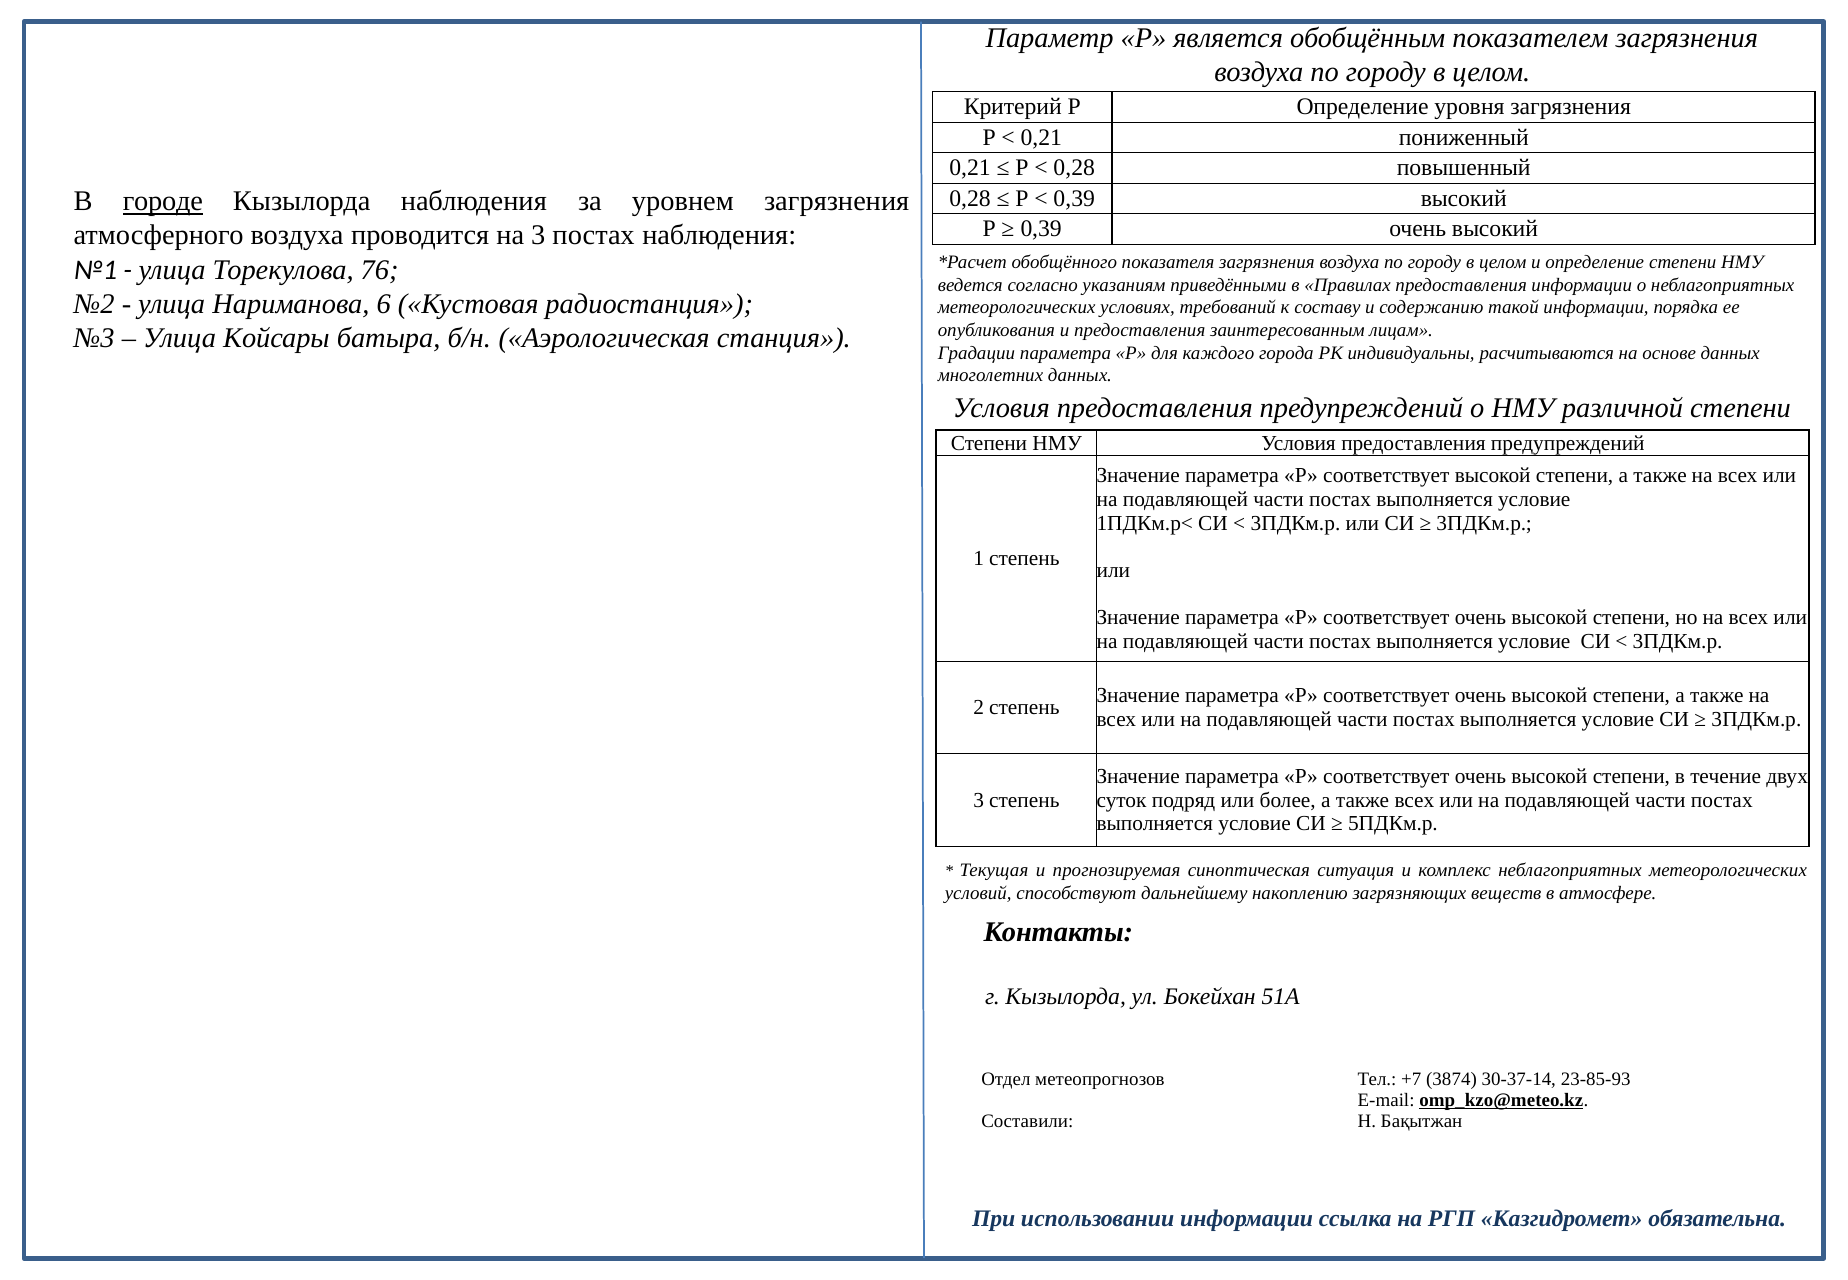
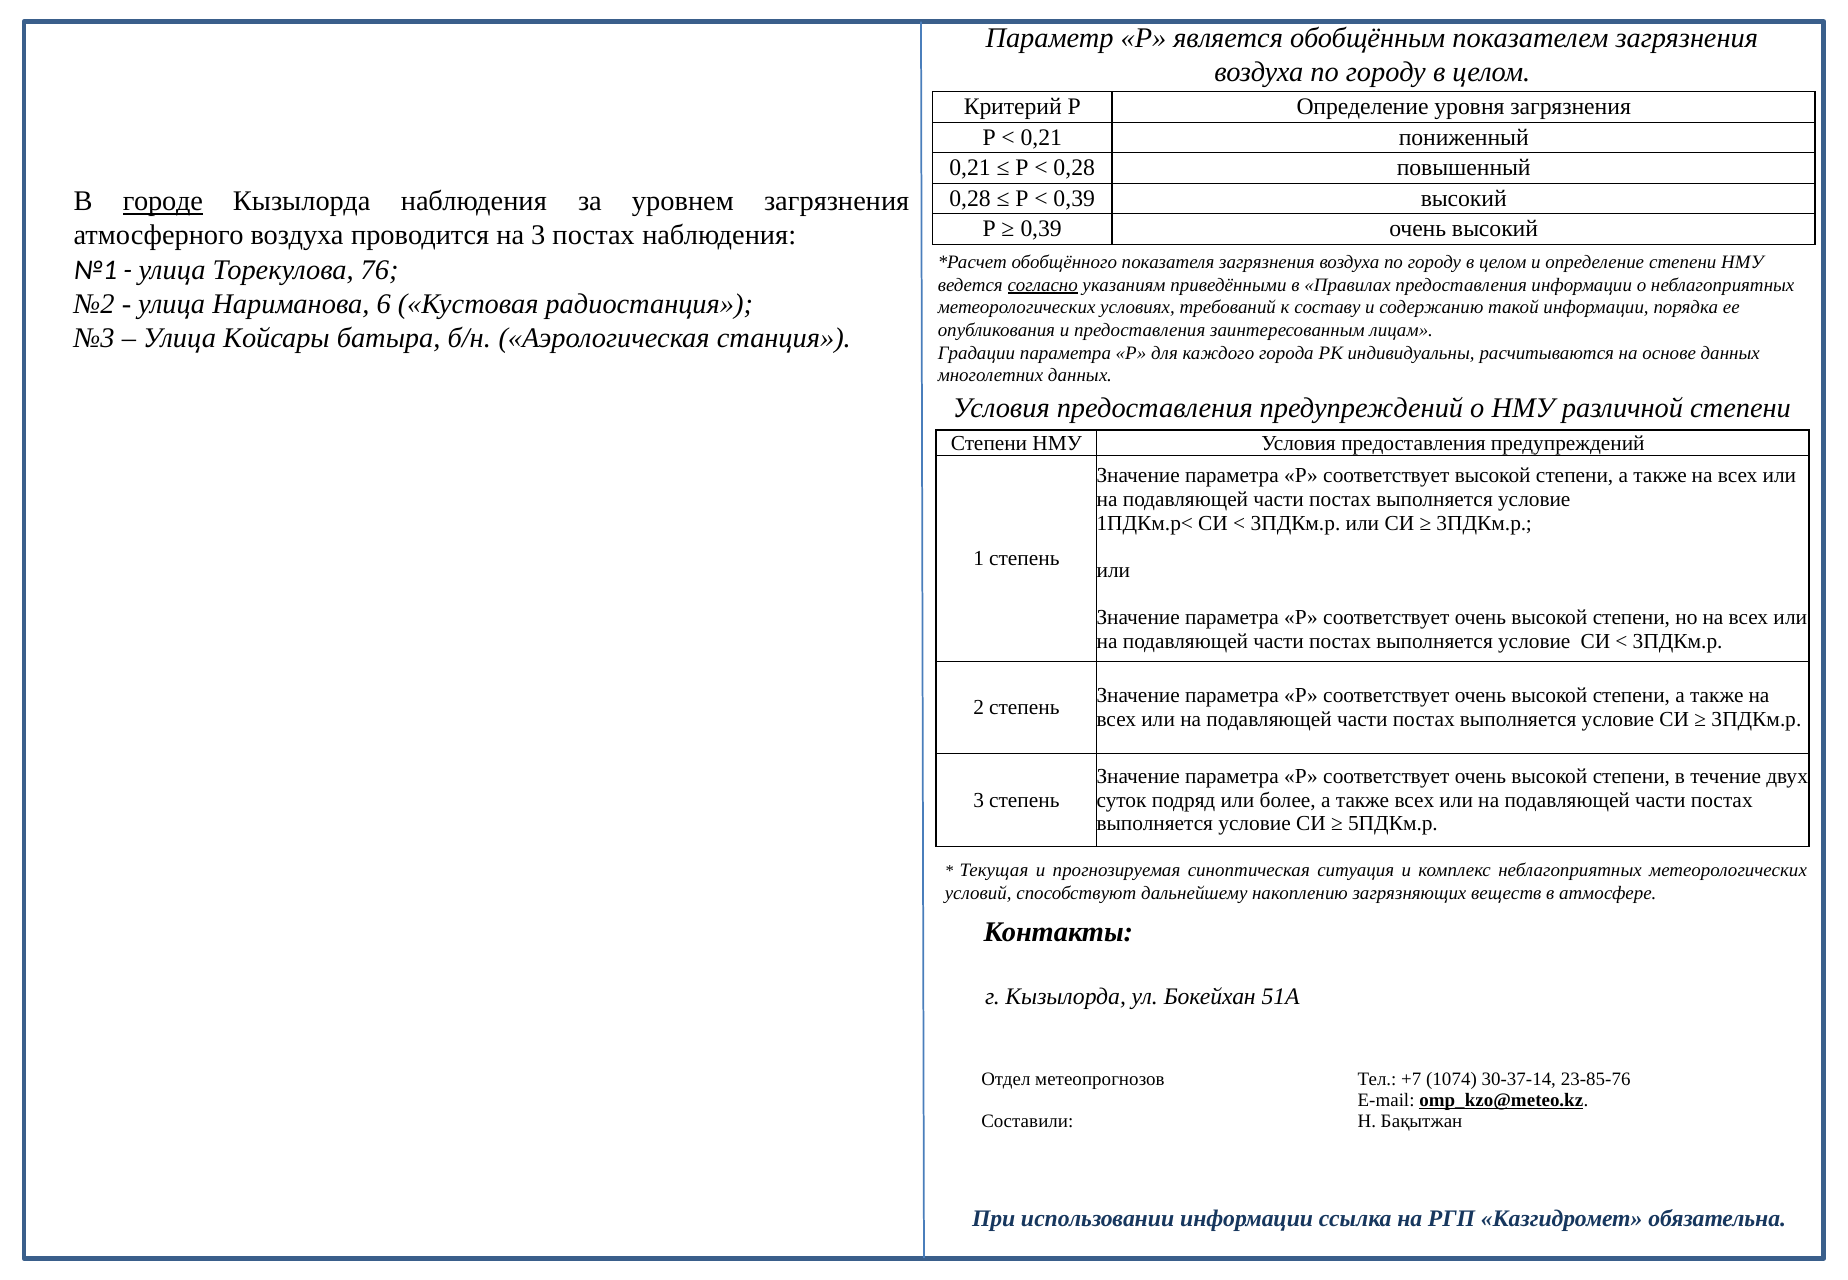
согласно underline: none -> present (1043, 285)
3874: 3874 -> 1074 (1451, 1079)
23-85-93: 23-85-93 -> 23-85-76 (1596, 1079)
